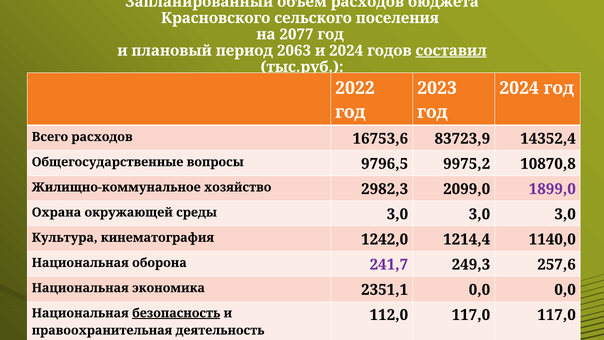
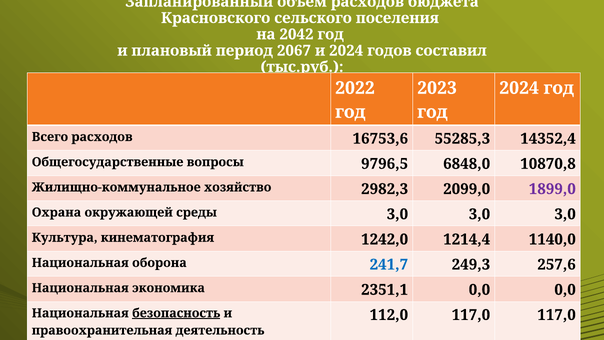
2077: 2077 -> 2042 (296, 34)
2063: 2063 -> 2067 (294, 51)
составил underline: present -> none (451, 51)
83723,9: 83723,9 -> 55285,3 (462, 139)
9975,2: 9975,2 -> 6848,0 (467, 164)
241,7 colour: purple -> blue (389, 264)
